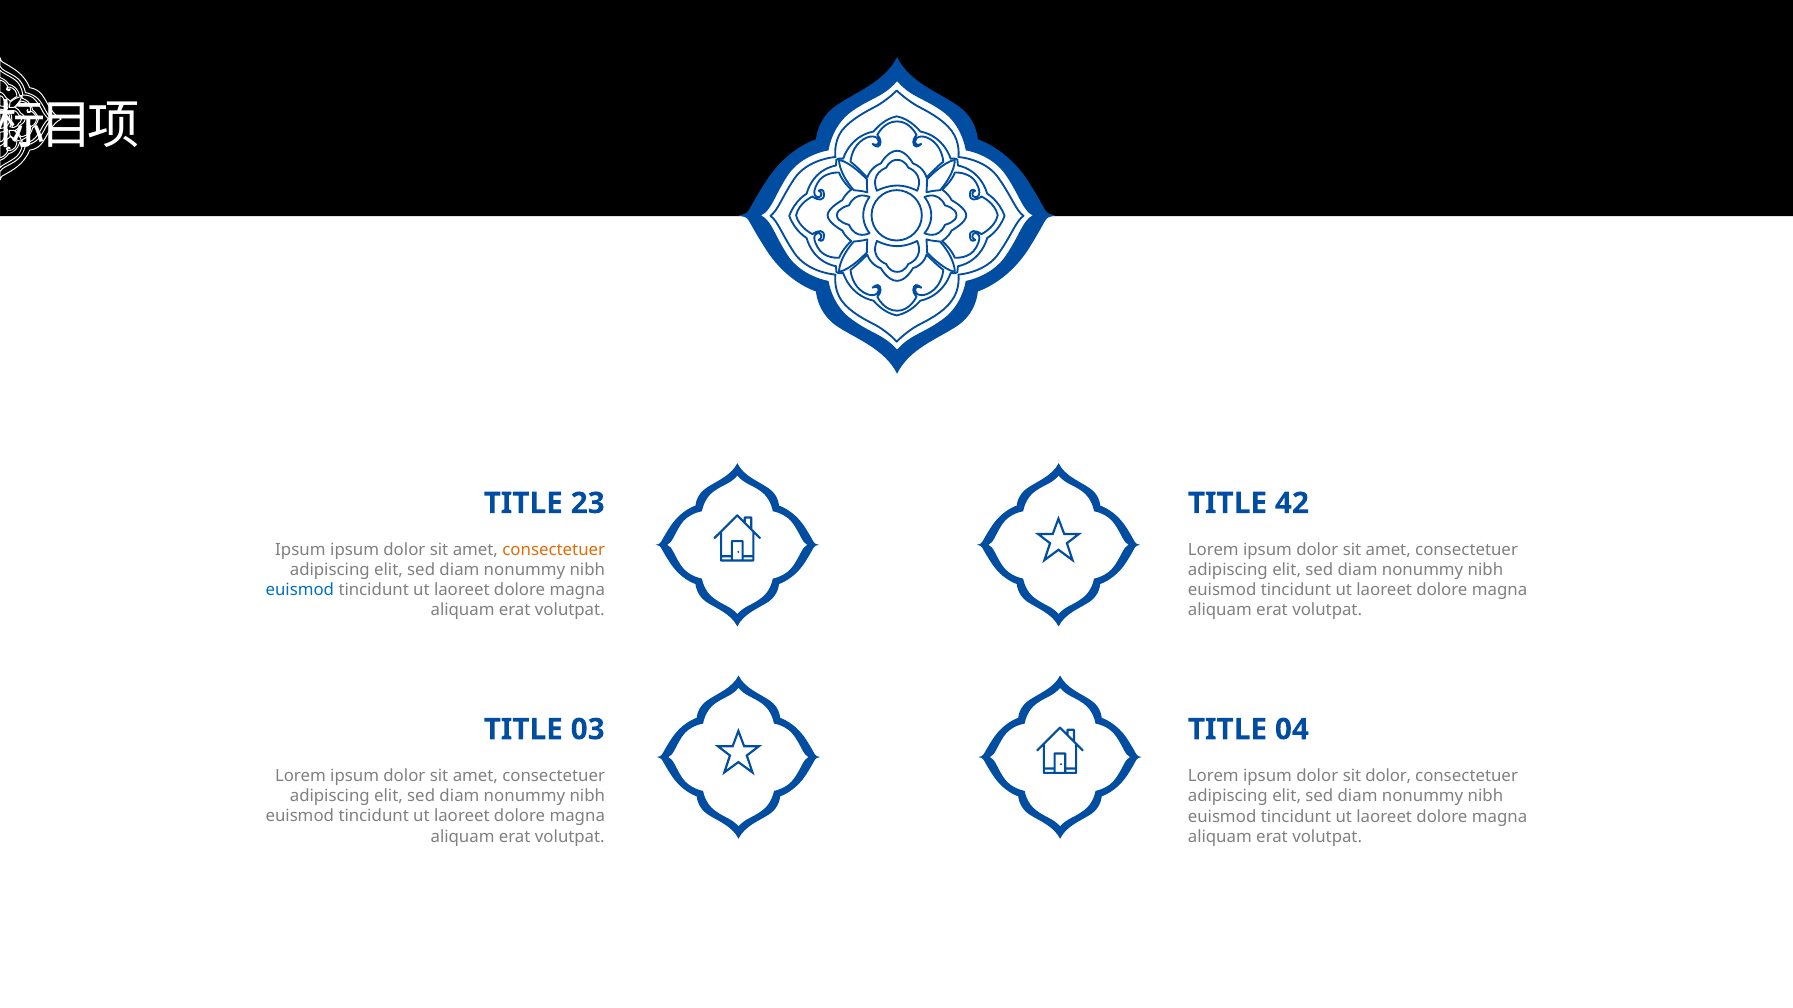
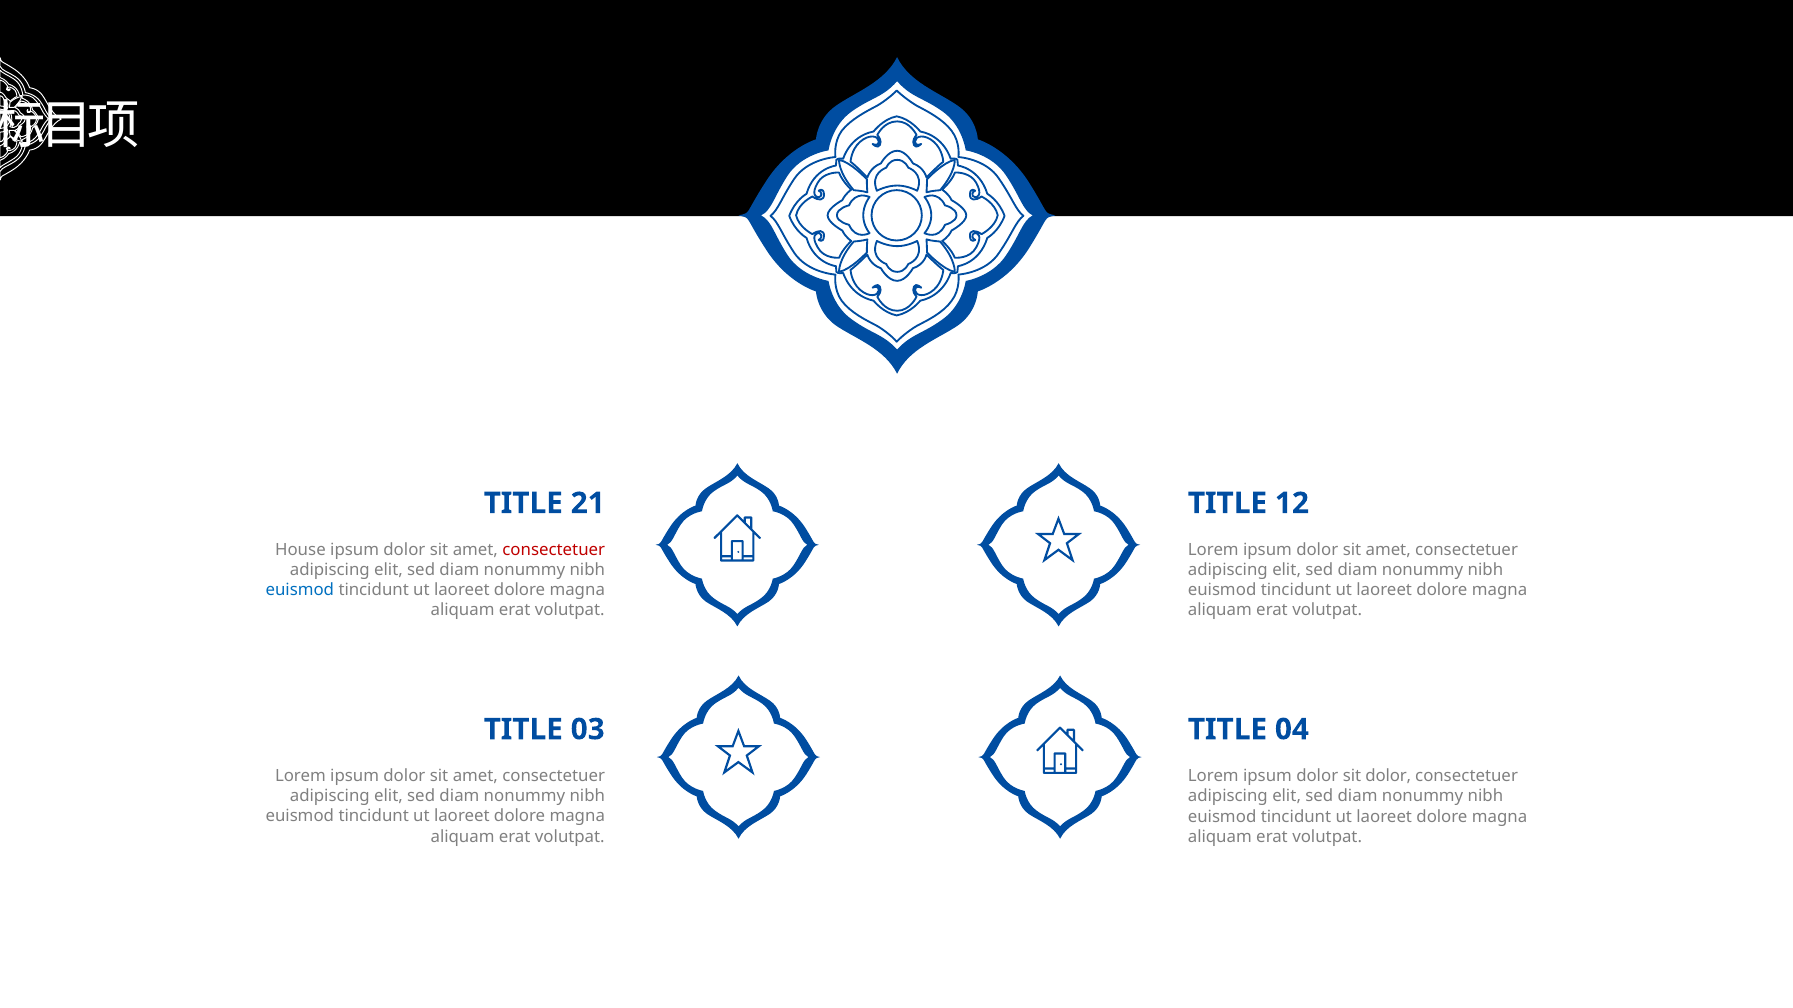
23: 23 -> 21 (588, 503)
42: 42 -> 12 (1292, 503)
Ipsum: Ipsum -> House (300, 550)
consectetuer colour: orange -> red (554, 550)
